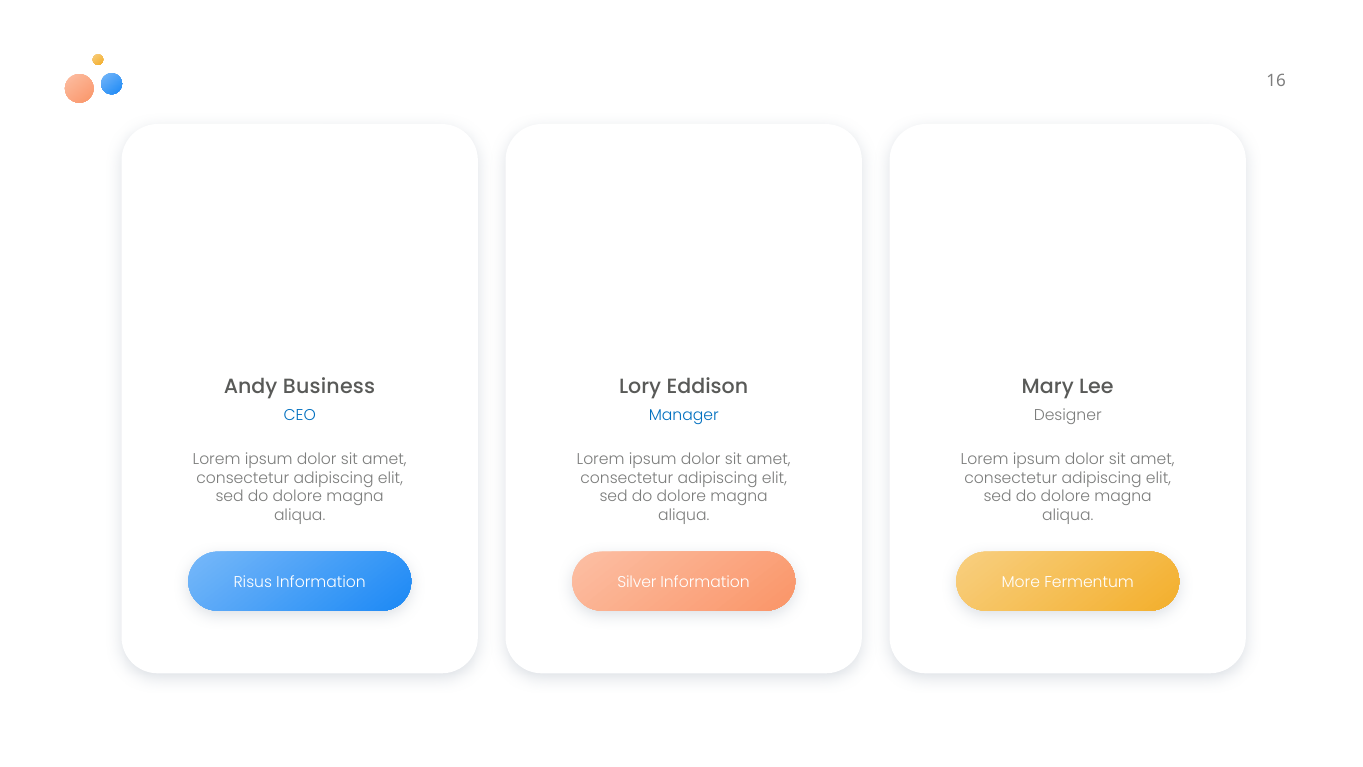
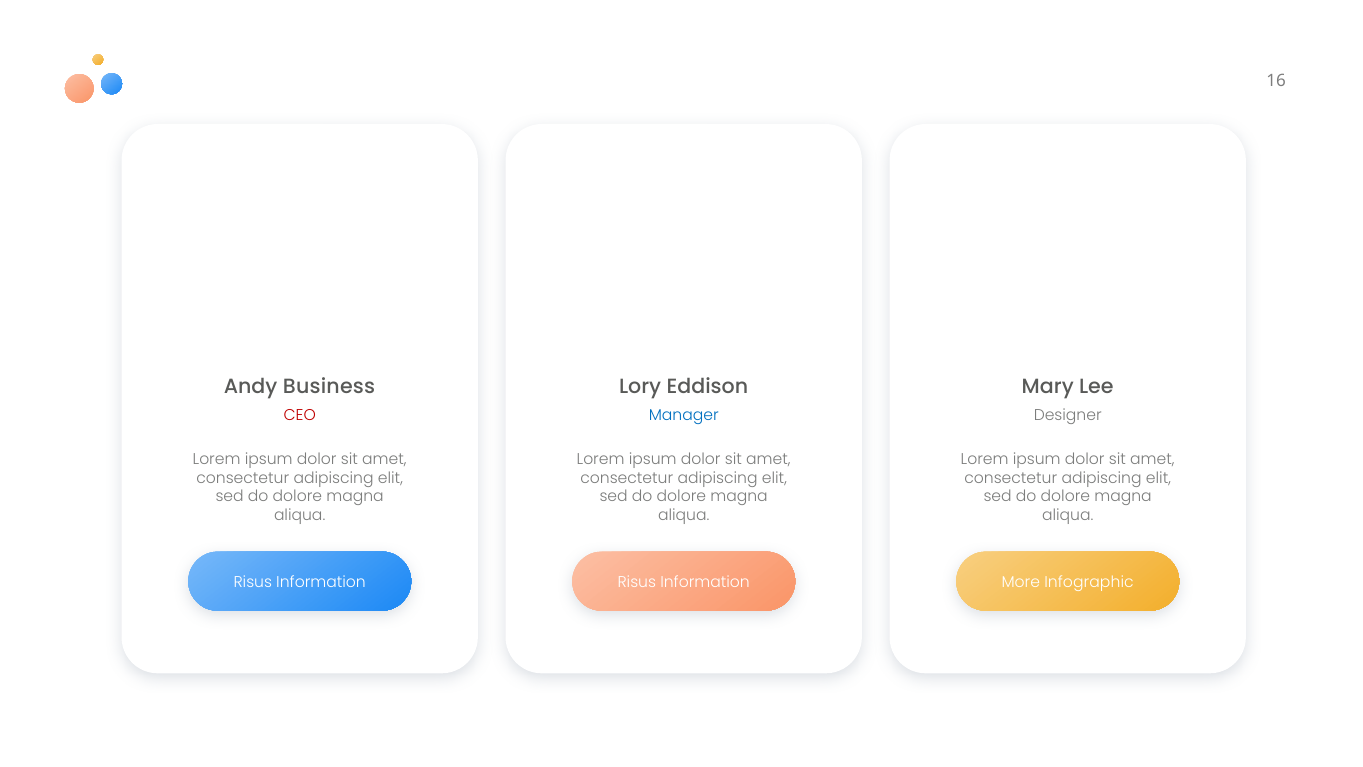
CEO colour: blue -> red (300, 415)
Silver: Silver -> Risus (637, 582)
Fermentum: Fermentum -> Infographic (1089, 582)
